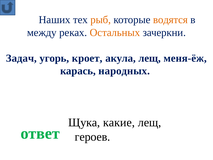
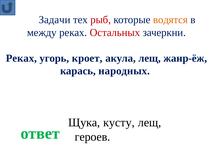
Наших: Наших -> Задачи (55, 20)
рыб colour: orange -> red (101, 20)
Остальных colour: orange -> red (115, 33)
Задач: Задач -> Реках (21, 58)
меня-ёж: меня-ёж -> жанр-ёж (185, 58)
какие: какие -> кусту (119, 122)
